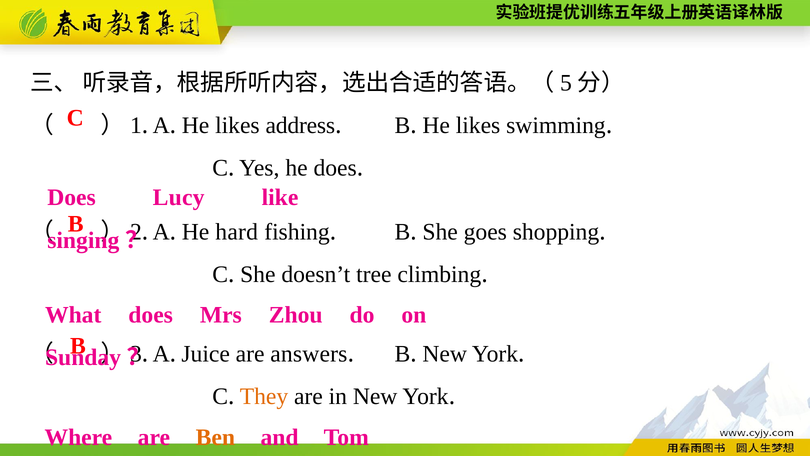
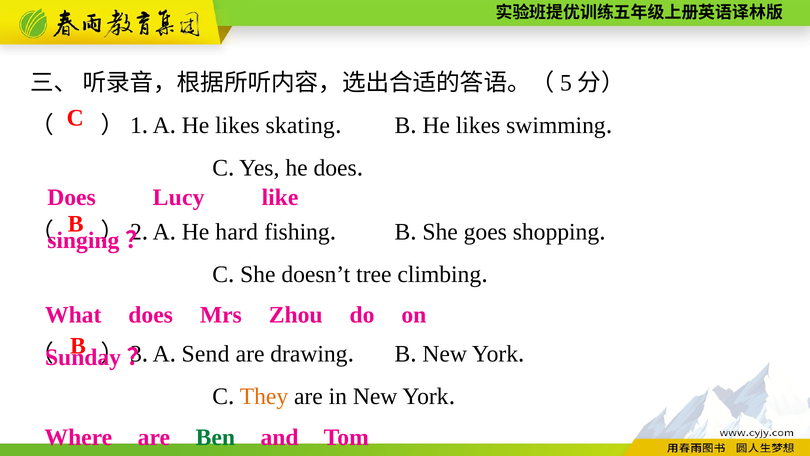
address: address -> skating (300, 125)
Juice: Juice -> Send (206, 353)
answers: answers -> drawing (309, 353)
Ben colour: orange -> green (215, 437)
